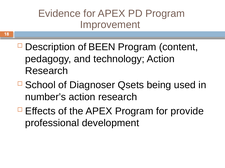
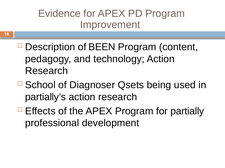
number’s: number’s -> partially’s (46, 97)
provide: provide -> partially (187, 112)
